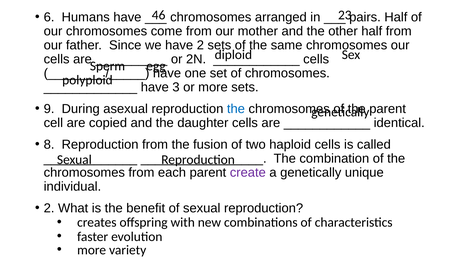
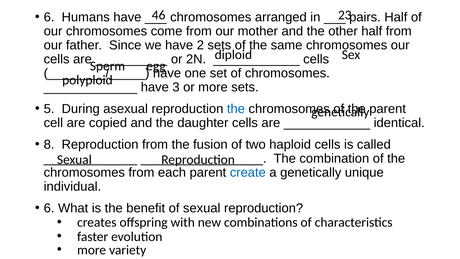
9: 9 -> 5 (49, 109)
create colour: purple -> blue (248, 172)
2: 2 -> 6 (49, 208)
